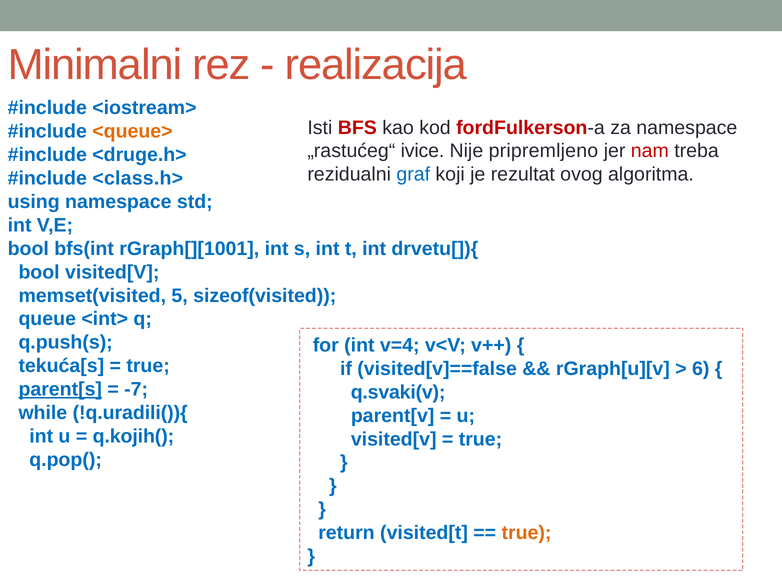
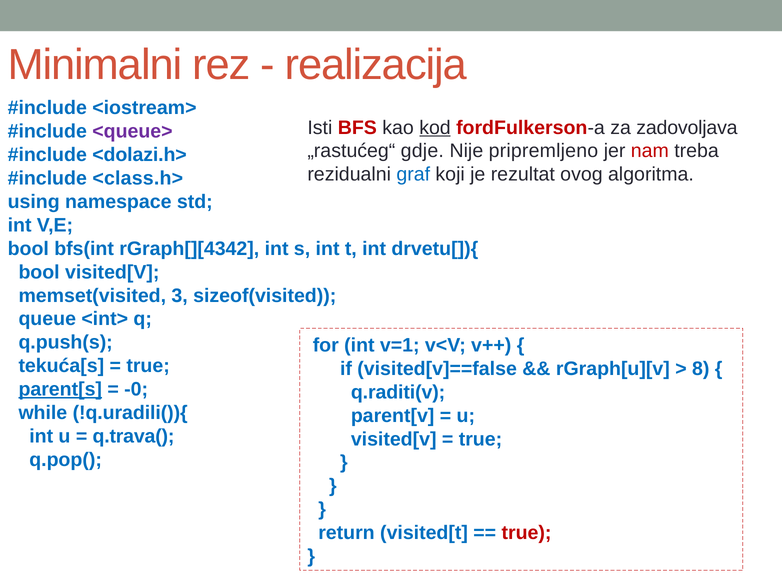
kod underline: none -> present (435, 128)
za namespace: namespace -> zadovoljava (687, 128)
<queue> colour: orange -> purple (132, 132)
ivice: ivice -> gdje (422, 151)
<druge.h>: <druge.h> -> <dolazi.h> (140, 155)
rGraph[][1001: rGraph[][1001 -> rGraph[][4342 (189, 249)
5: 5 -> 3 (180, 296)
v=4: v=4 -> v=1 (400, 346)
6: 6 -> 8 (701, 369)
-7: -7 -> -0 (136, 390)
q.svaki(v: q.svaki(v -> q.raditi(v (398, 393)
q.kojih(: q.kojih( -> q.trava( (133, 437)
true colour: orange -> red (526, 533)
